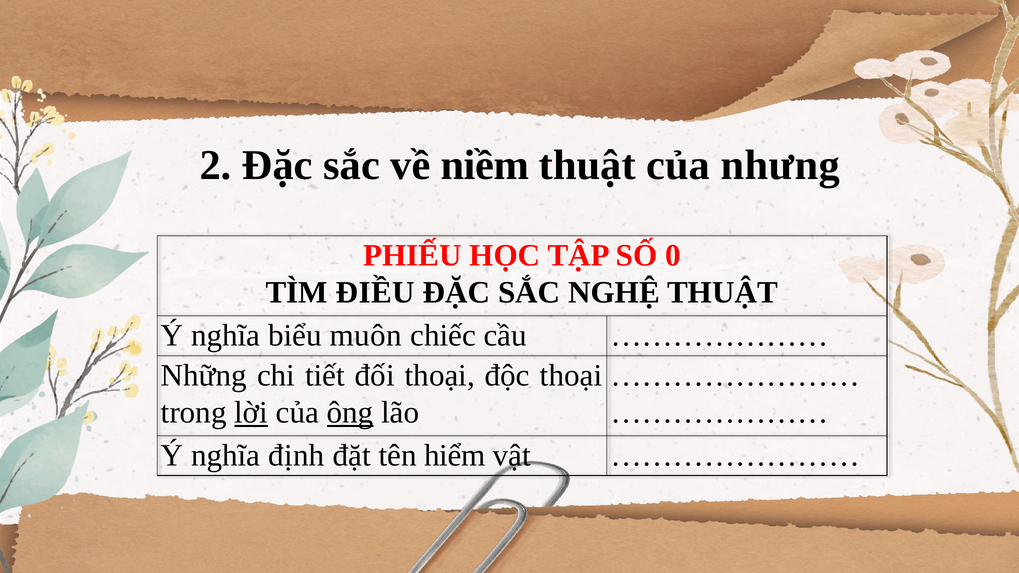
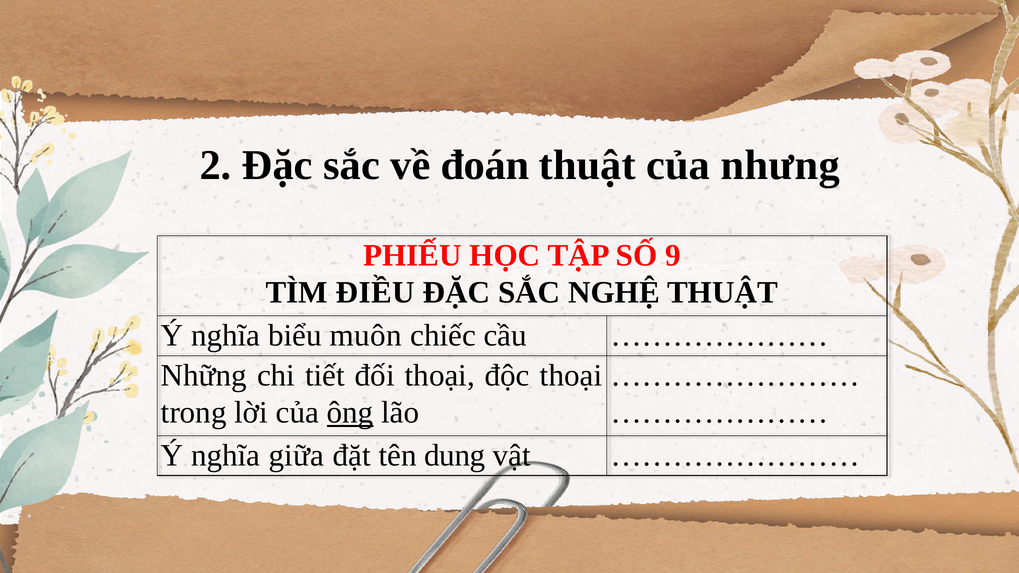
niềm: niềm -> đoán (485, 165)
0: 0 -> 9 (673, 256)
lời underline: present -> none (251, 413)
định: định -> giữa (296, 456)
hiểm: hiểm -> dung (455, 456)
